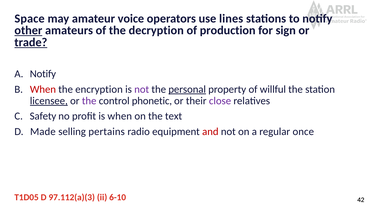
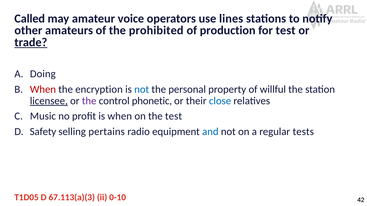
Space: Space -> Called (30, 19)
other underline: present -> none (28, 30)
decryption: decryption -> prohibited (156, 30)
for sign: sign -> test (286, 30)
A Notify: Notify -> Doing (43, 74)
not colour: purple -> blue (142, 89)
personal underline: present -> none (187, 89)
close colour: purple -> blue (220, 101)
Safety: Safety -> Music (43, 116)
the text: text -> test (174, 116)
Made: Made -> Safety (43, 132)
and colour: red -> blue (210, 132)
once: once -> tests (303, 132)
97.112(a)(3: 97.112(a)(3 -> 67.113(a)(3 (72, 198)
6-10: 6-10 -> 0-10 (118, 198)
